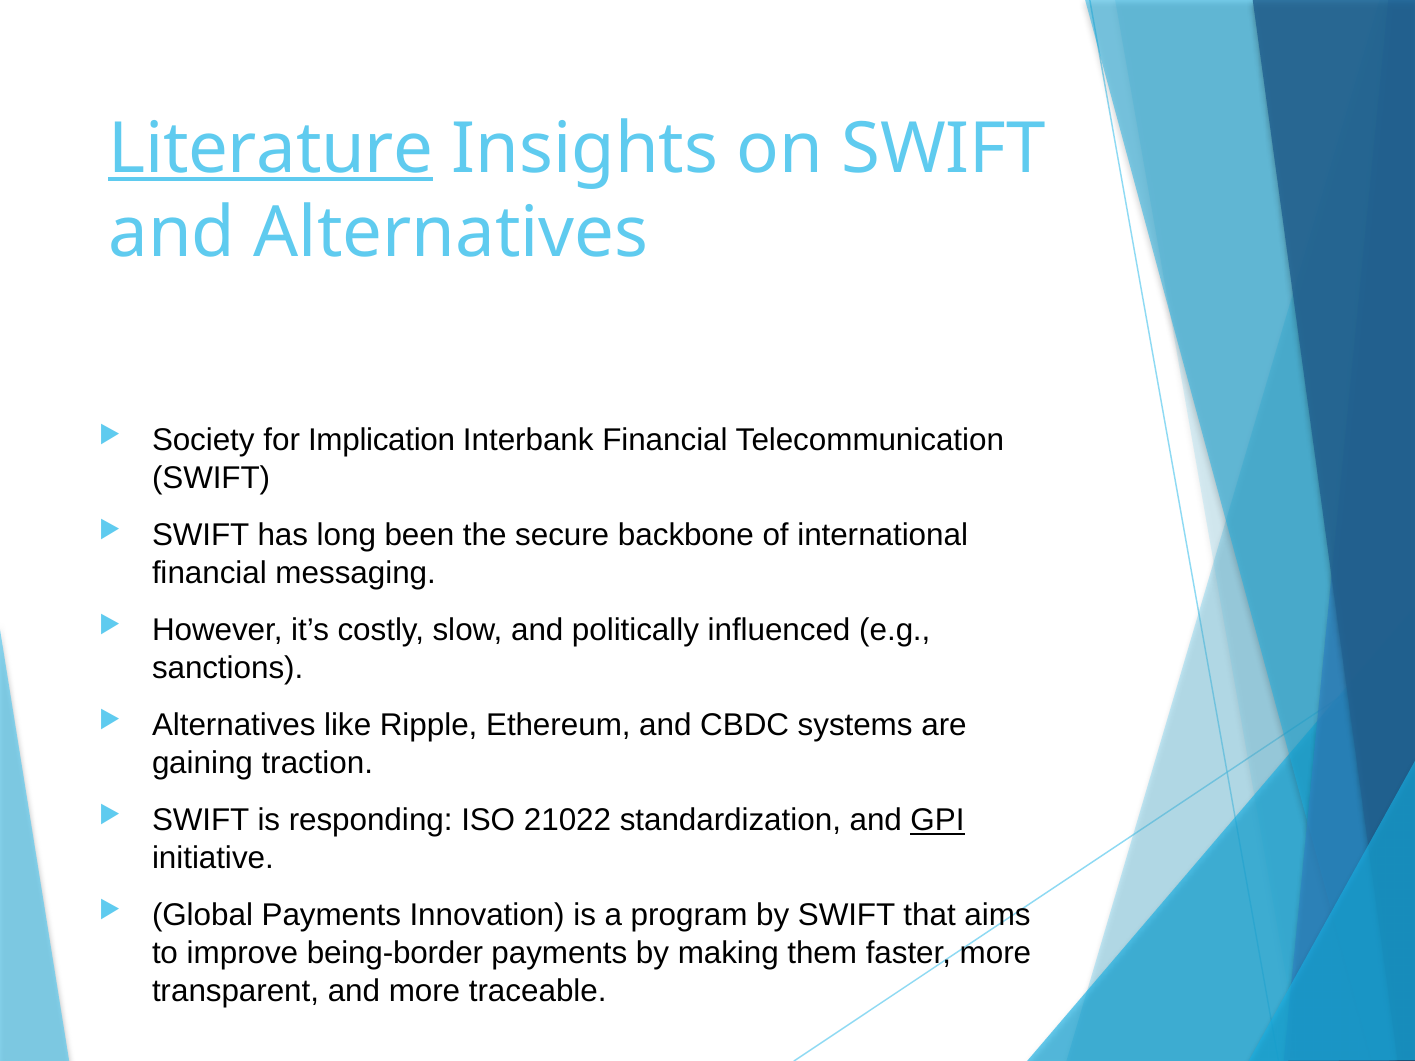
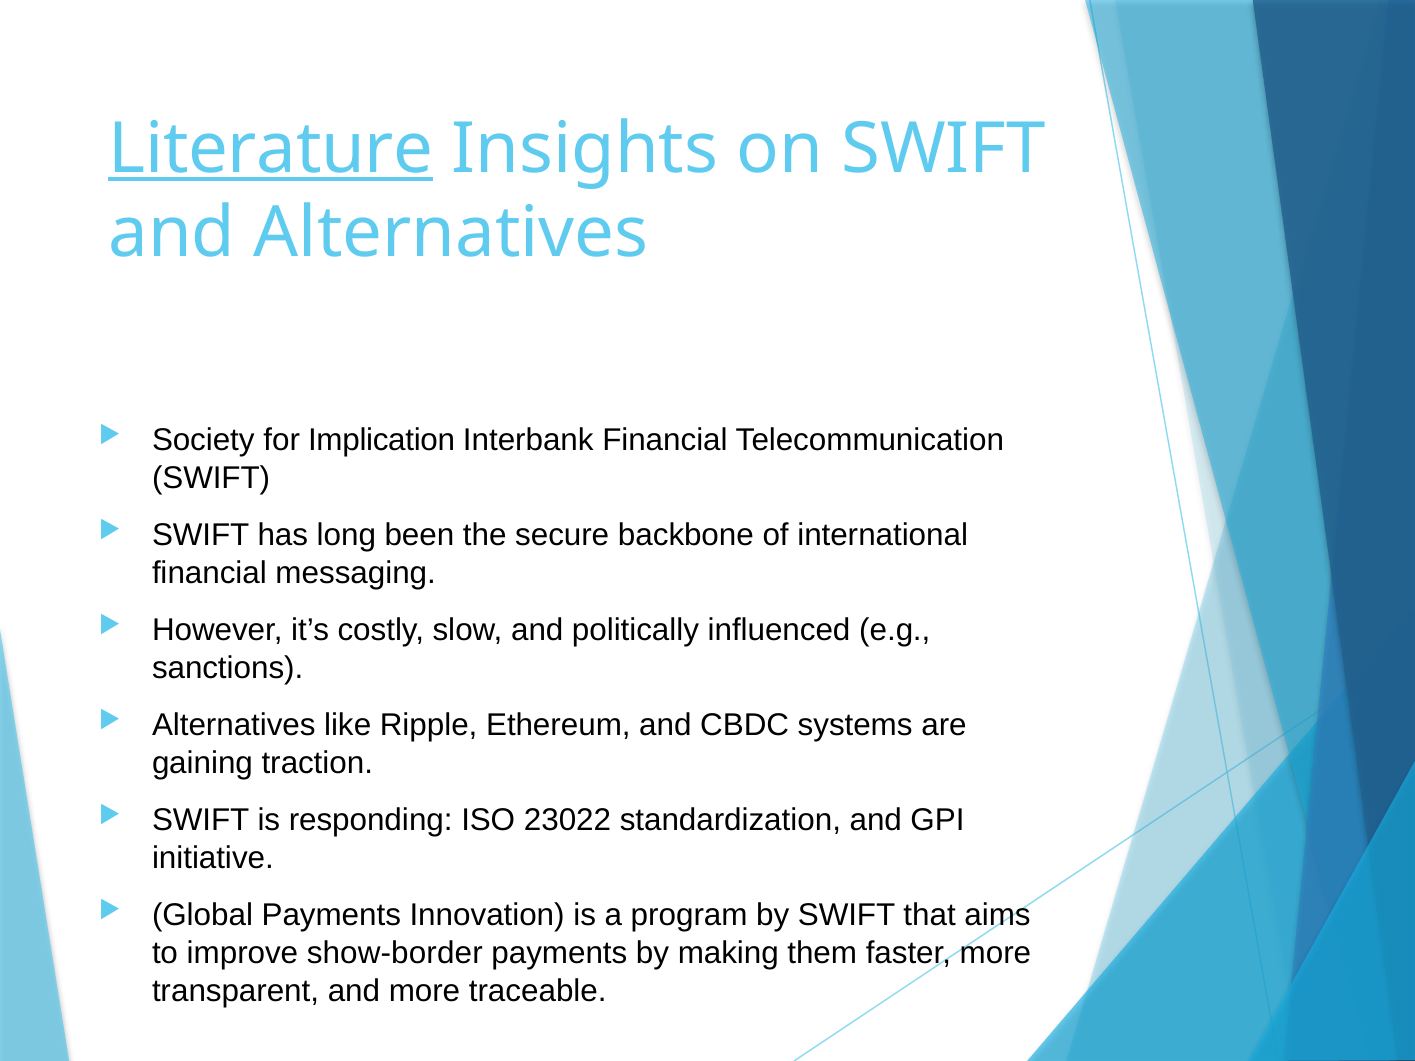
21022: 21022 -> 23022 (568, 820)
GPI underline: present -> none (938, 820)
being-border: being-border -> show-border (395, 953)
